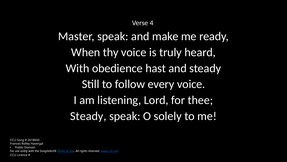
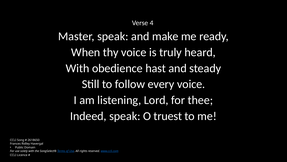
Steady: Steady -> Indeed (88, 116)
O solely: solely -> truest (168, 116)
